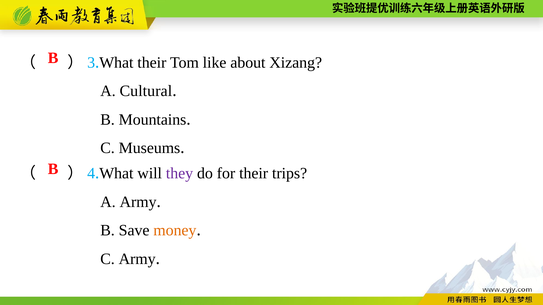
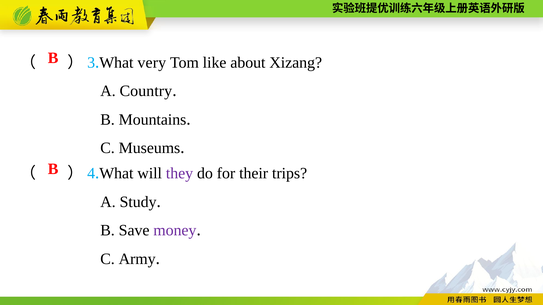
their: their -> very (152, 63)
Cultural: Cultural -> Country (146, 91)
A Army: Army -> Study (138, 202)
money colour: orange -> purple (175, 231)
